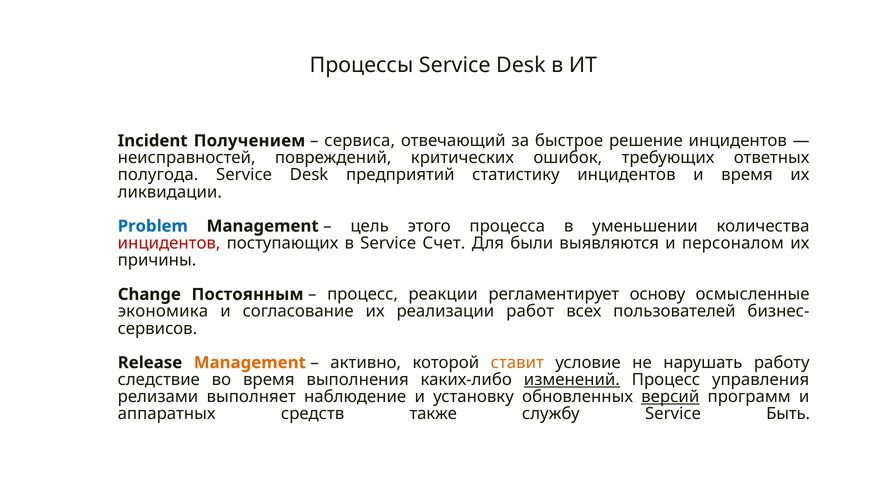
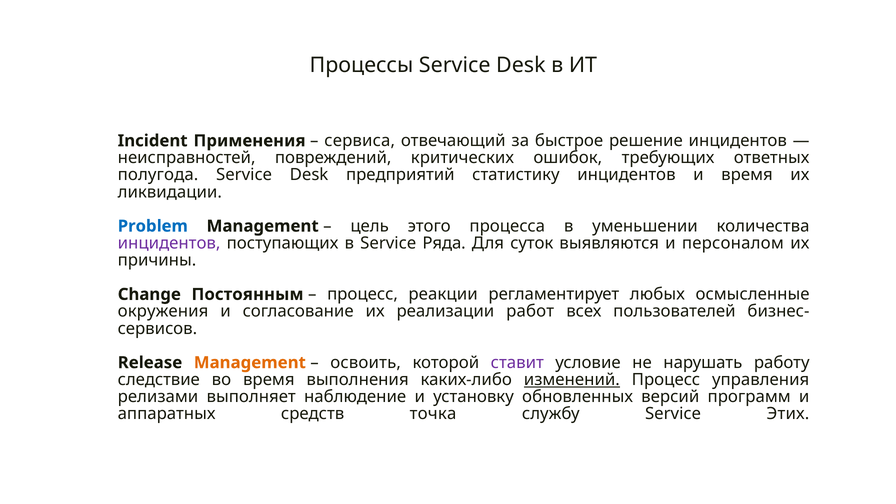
Получением: Получением -> Применения (250, 141)
инцидентов colour: red -> purple (169, 243)
Счет: Счет -> Ряда (444, 243)
были: были -> суток (532, 243)
основу: основу -> любых (657, 294)
экономика: экономика -> окружения (163, 311)
активно: активно -> освоить (366, 363)
ставит colour: orange -> purple (517, 363)
версий underline: present -> none (670, 397)
также: также -> точка (433, 414)
Быть: Быть -> Этих (788, 414)
